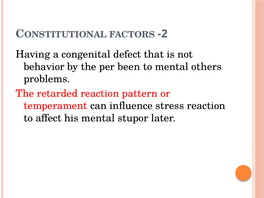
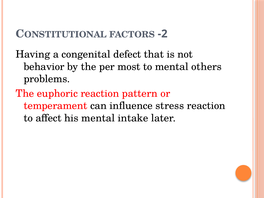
been: been -> most (129, 67)
retarded: retarded -> euphoric (57, 93)
stupor: stupor -> intake (133, 118)
